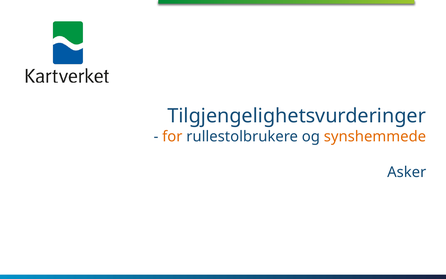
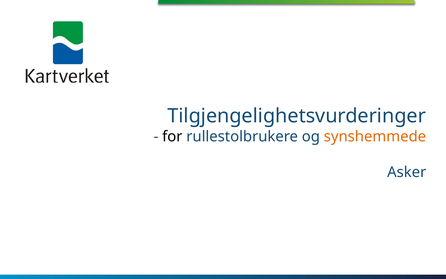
for colour: orange -> black (172, 136)
